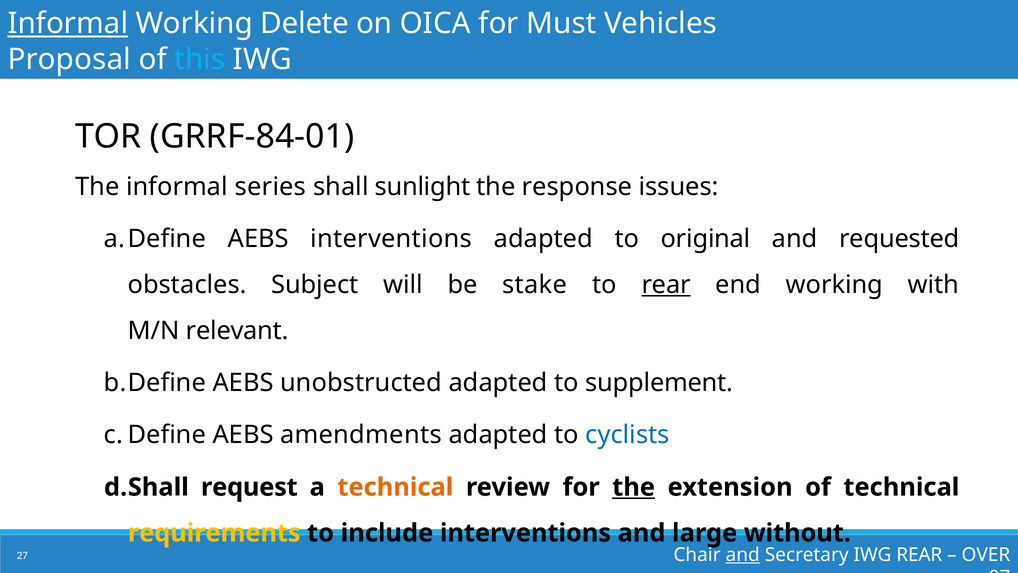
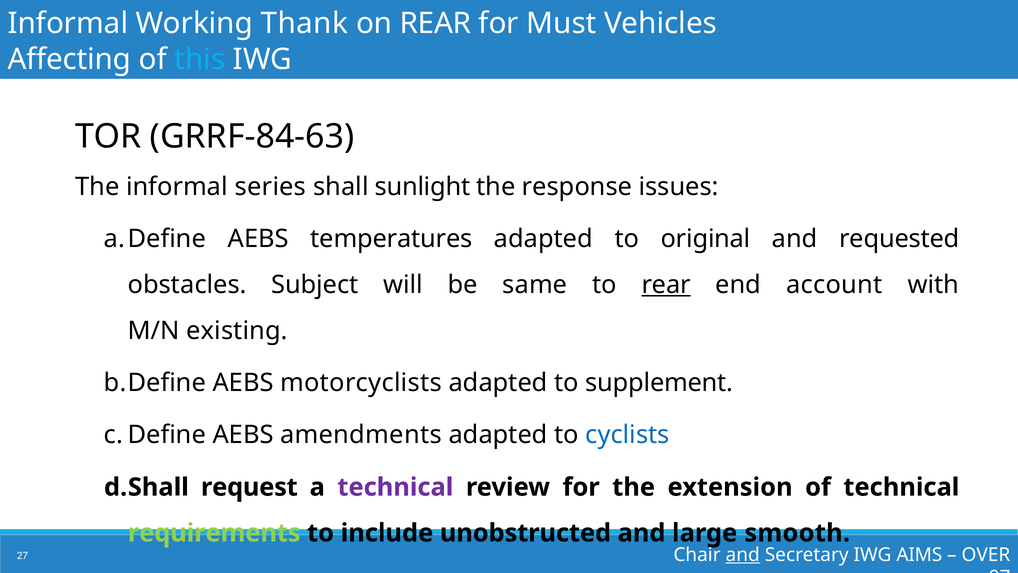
Informal underline: present -> none (68, 24)
Delete: Delete -> Thank (304, 24)
on OICA: OICA -> REAR (435, 24)
Proposal: Proposal -> Affecting (69, 59)
GRRF-84-01: GRRF-84-01 -> GRRF-84-63 (252, 136)
AEBS interventions: interventions -> temperatures (391, 239)
stake: stake -> same (535, 285)
end working: working -> account (834, 285)
relevant: relevant -> existing (237, 330)
unobstructed: unobstructed -> motorcyclists (361, 383)
technical colour: orange -> purple (395, 487)
the underline: present -> none (634, 487)
requirements colour: yellow -> light green (214, 533)
include interventions: interventions -> unobstructed (525, 533)
without: without -> smooth (797, 533)
IWG REAR: REAR -> AIMS (919, 554)
